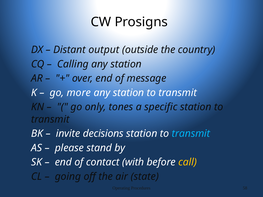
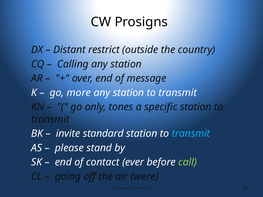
output: output -> restrict (104, 50)
decisions: decisions -> standard (103, 134)
with: with -> ever (133, 162)
call colour: yellow -> light green (188, 162)
state: state -> were (145, 177)
